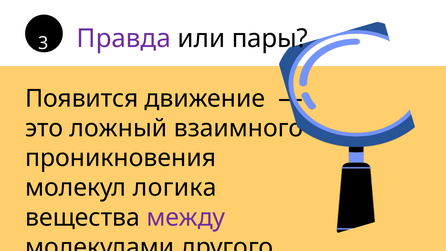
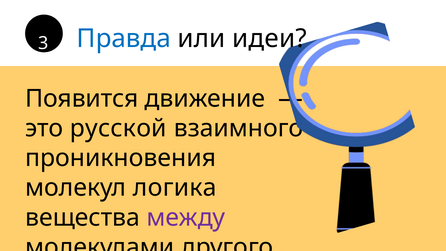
Правда colour: purple -> blue (124, 39)
пары: пары -> идеи (270, 39)
ложный: ложный -> русской (118, 128)
